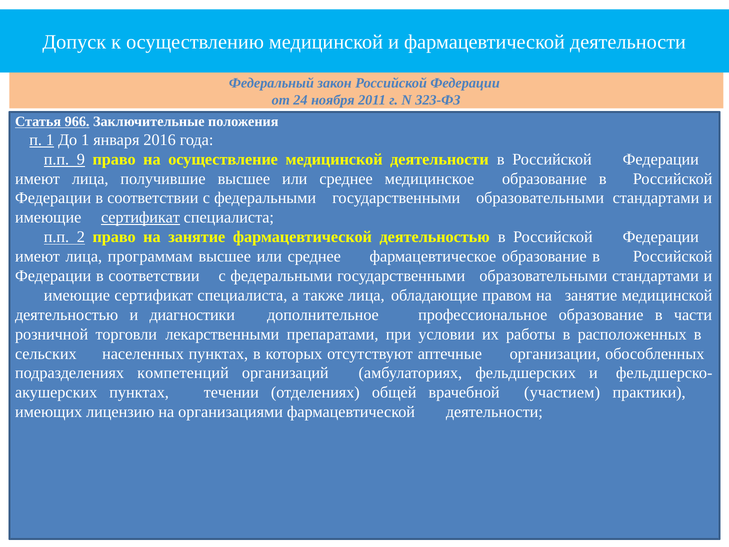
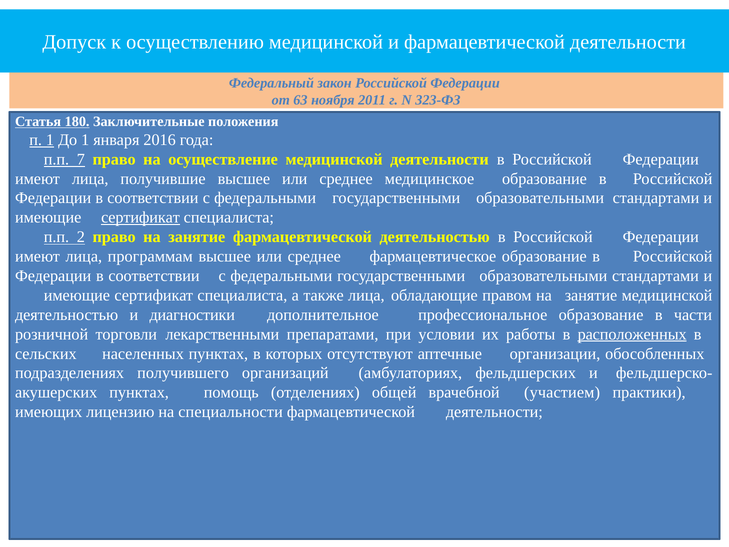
24: 24 -> 63 (300, 100)
966: 966 -> 180 (77, 121)
9: 9 -> 7 (81, 159)
расположенных underline: none -> present (632, 334)
компетенций: компетенций -> получившего (183, 373)
течении: течении -> помощь (231, 392)
организациями: организациями -> специальности (231, 412)
